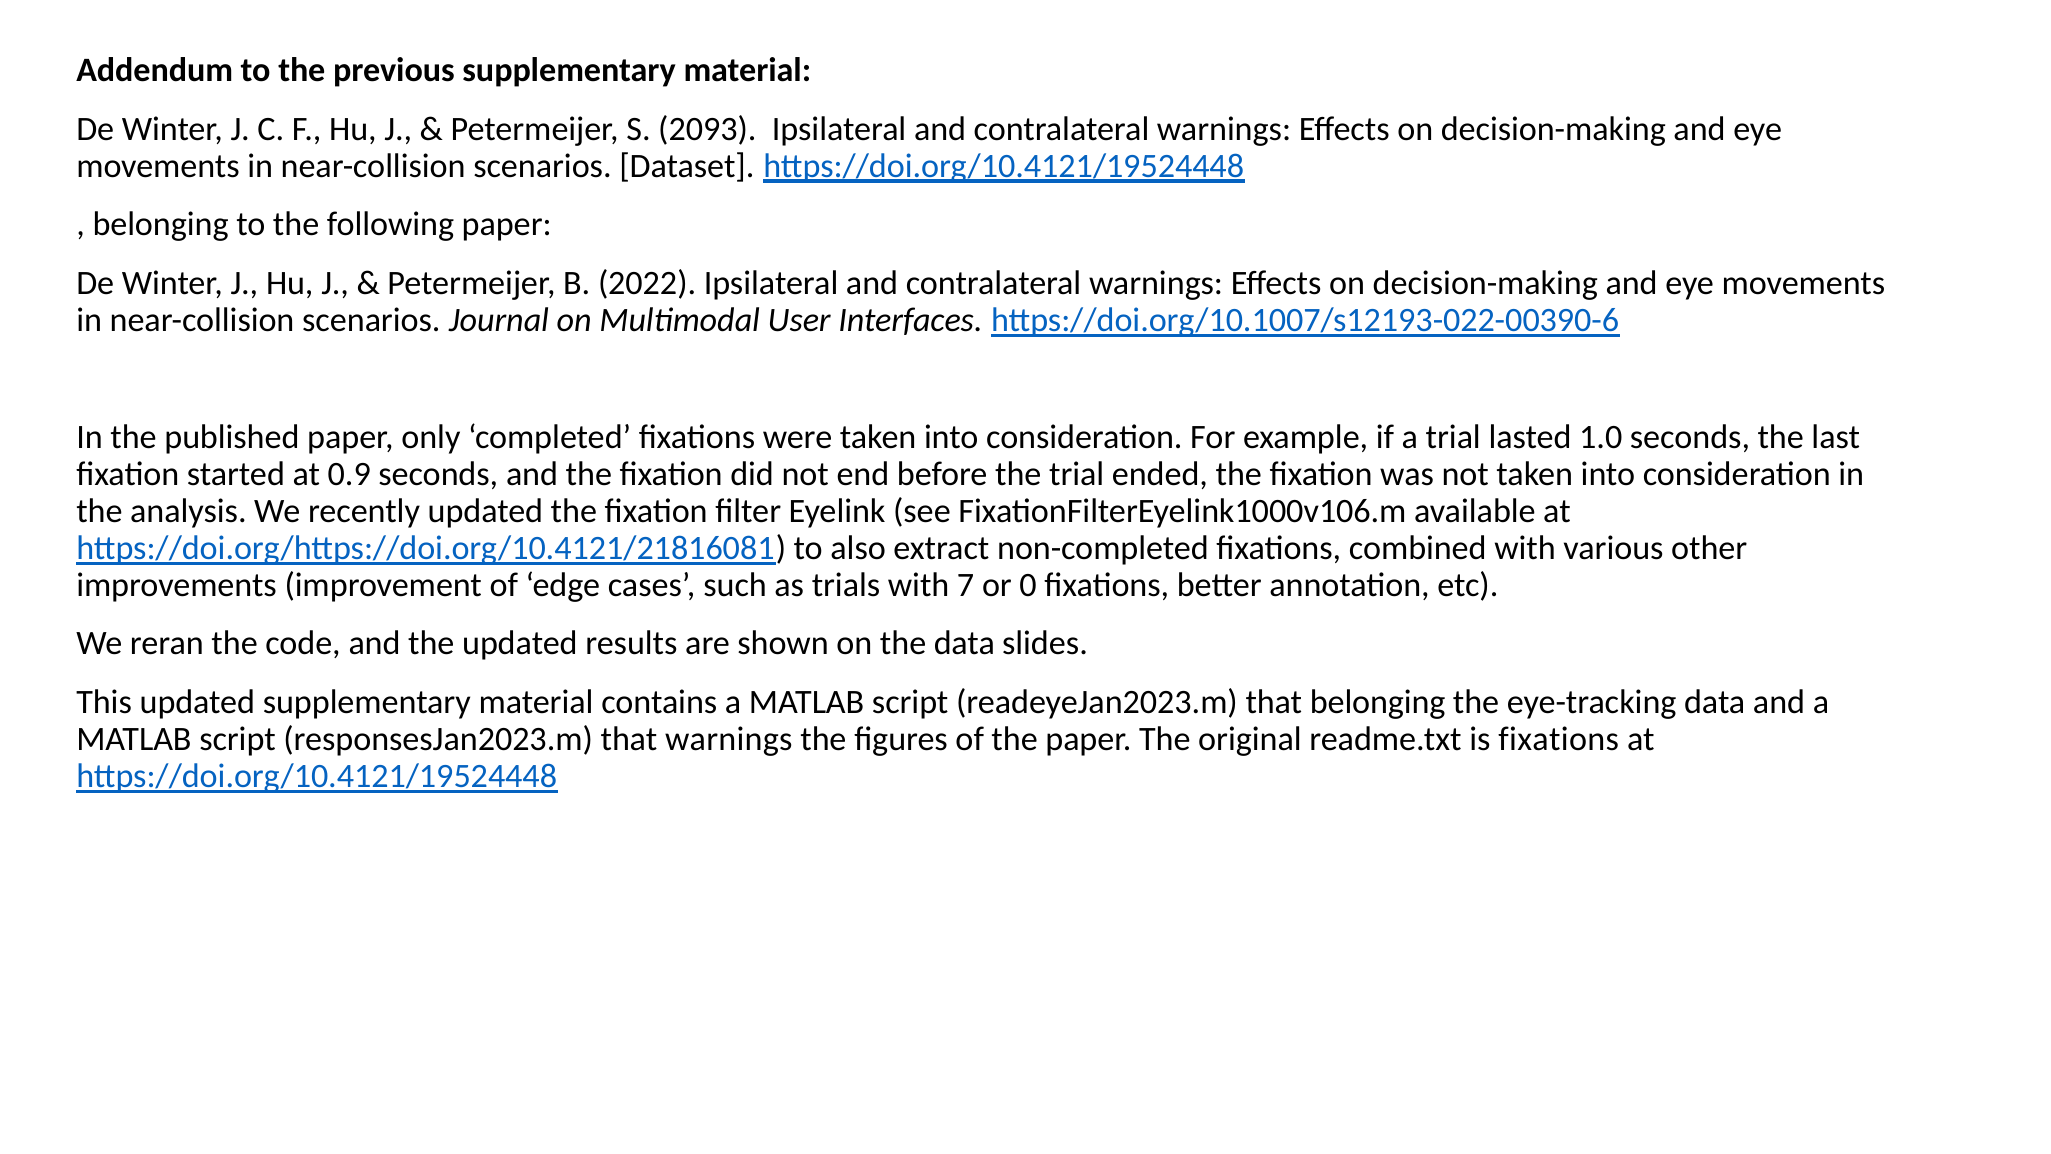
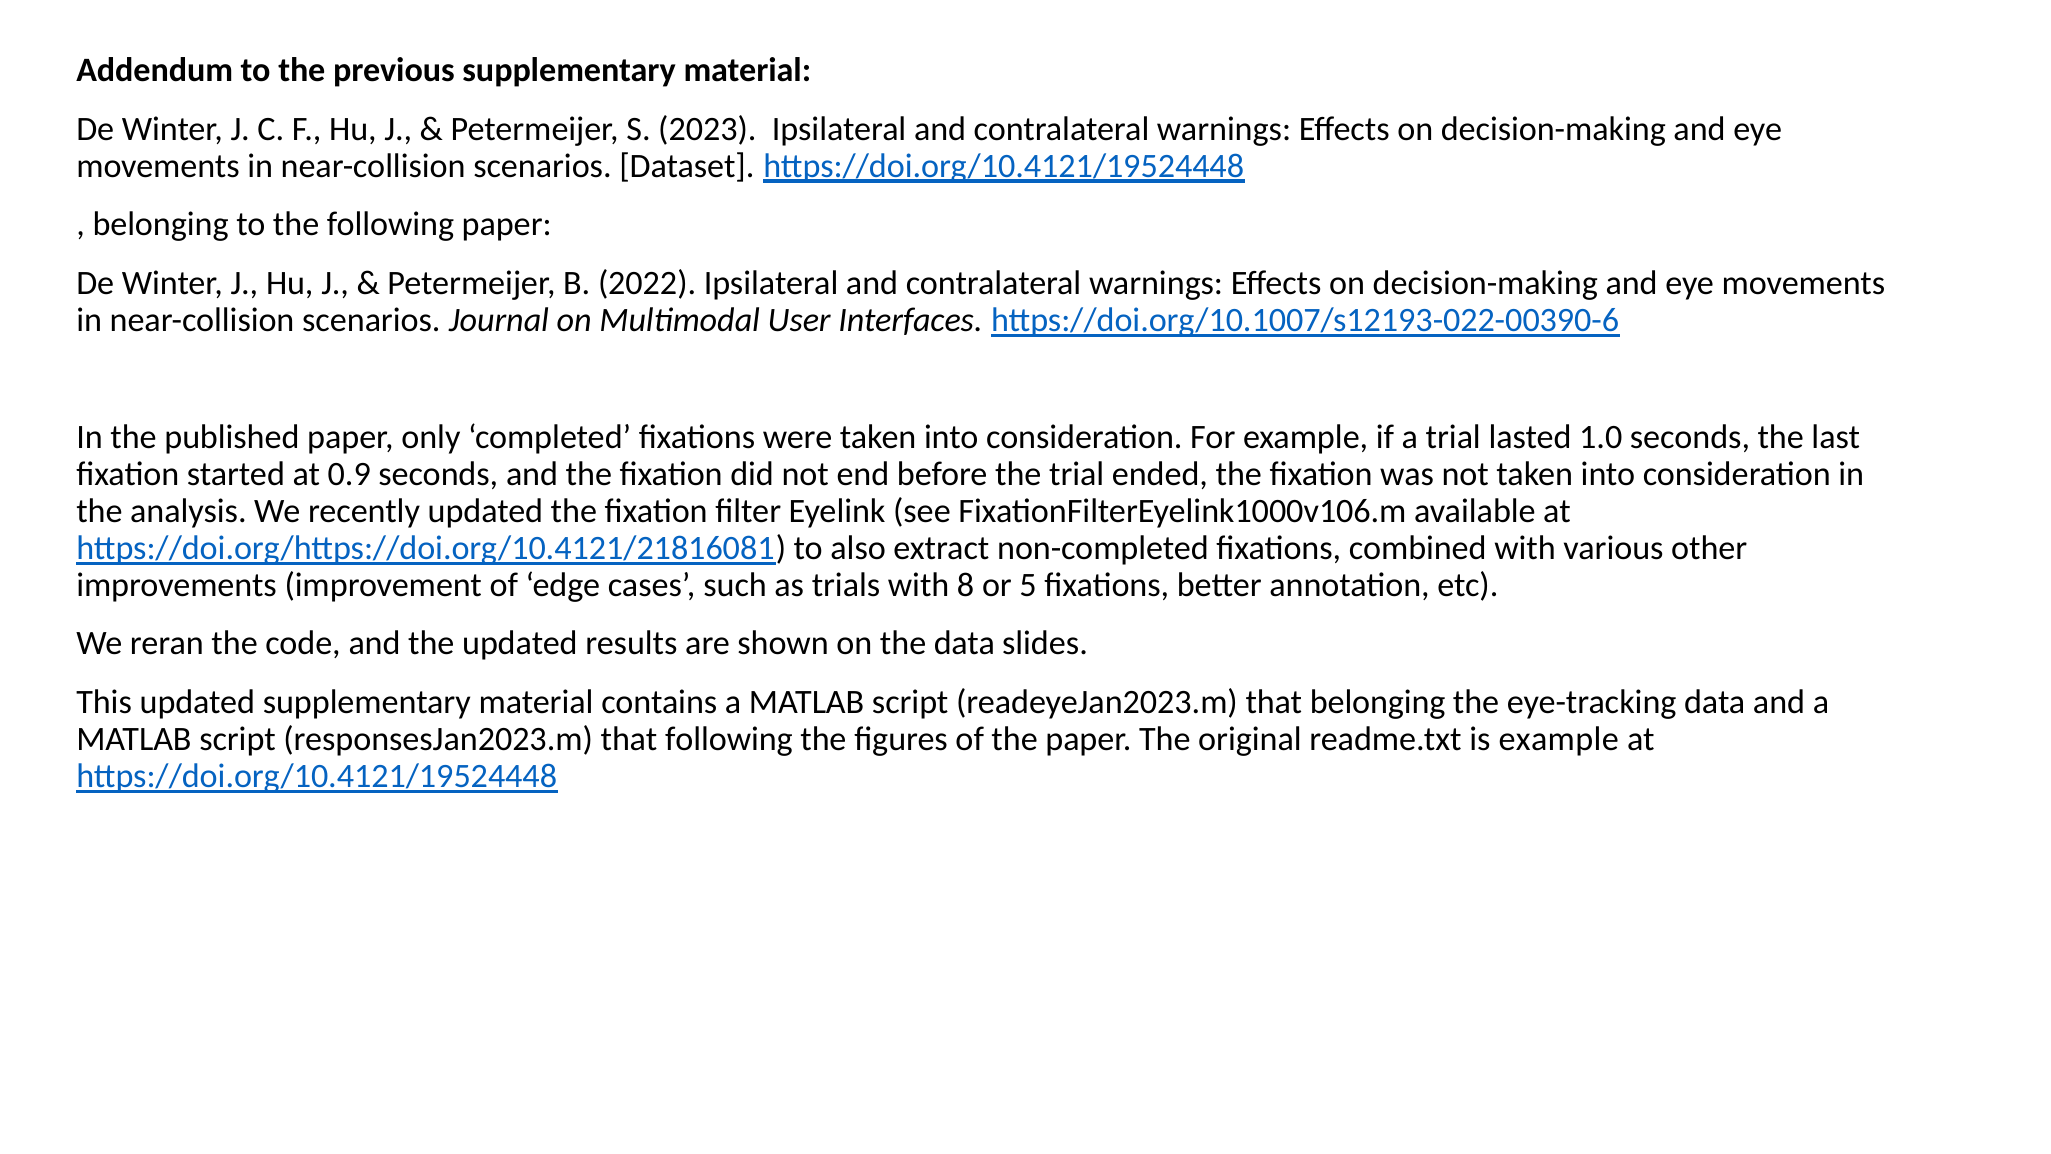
2093: 2093 -> 2023 (707, 129)
7: 7 -> 8 (966, 585)
0: 0 -> 5 (1028, 585)
that warnings: warnings -> following (729, 739)
is fixations: fixations -> example (1559, 739)
